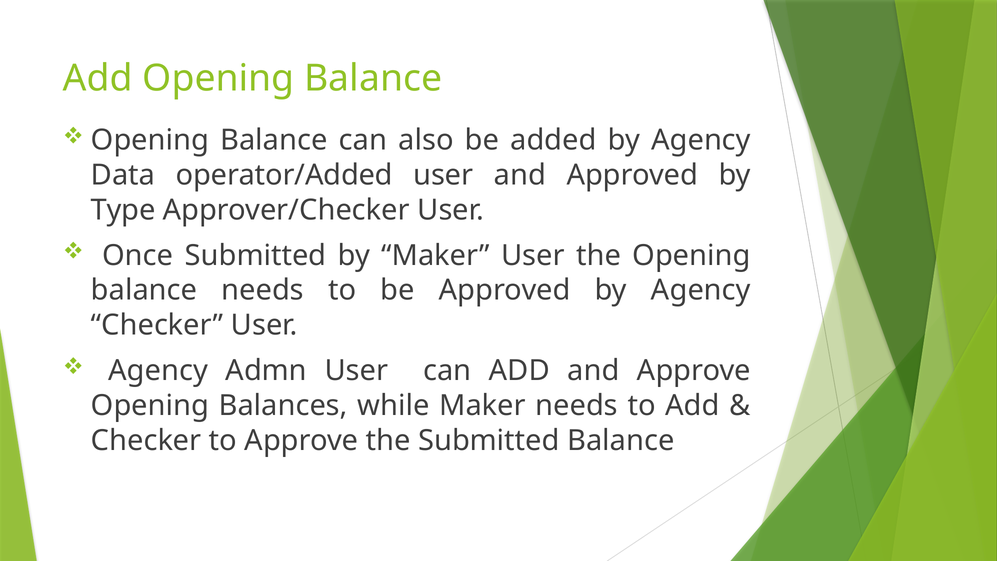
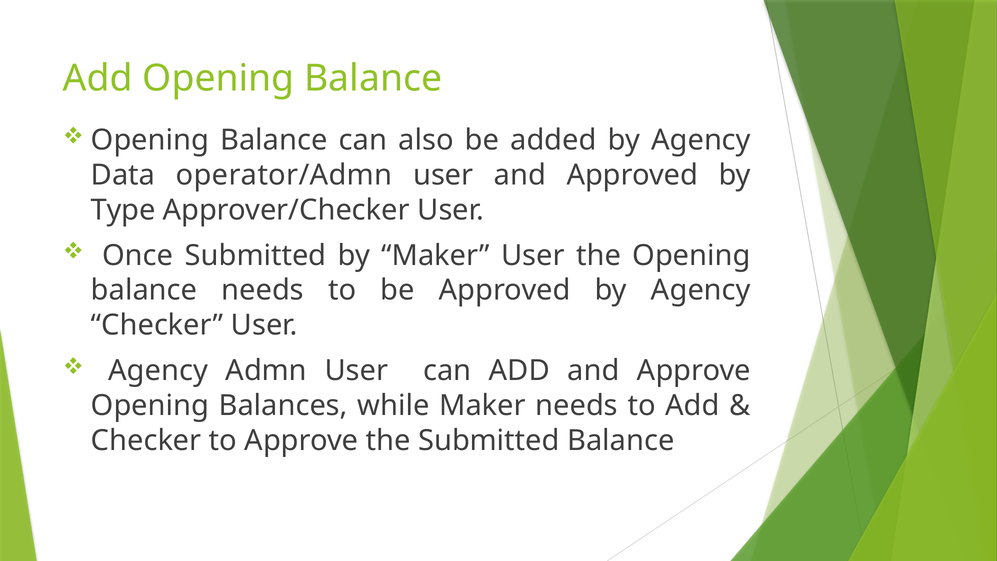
operator/Added: operator/Added -> operator/Admn (284, 175)
